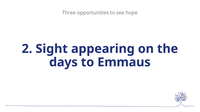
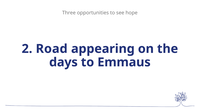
Sight: Sight -> Road (52, 49)
